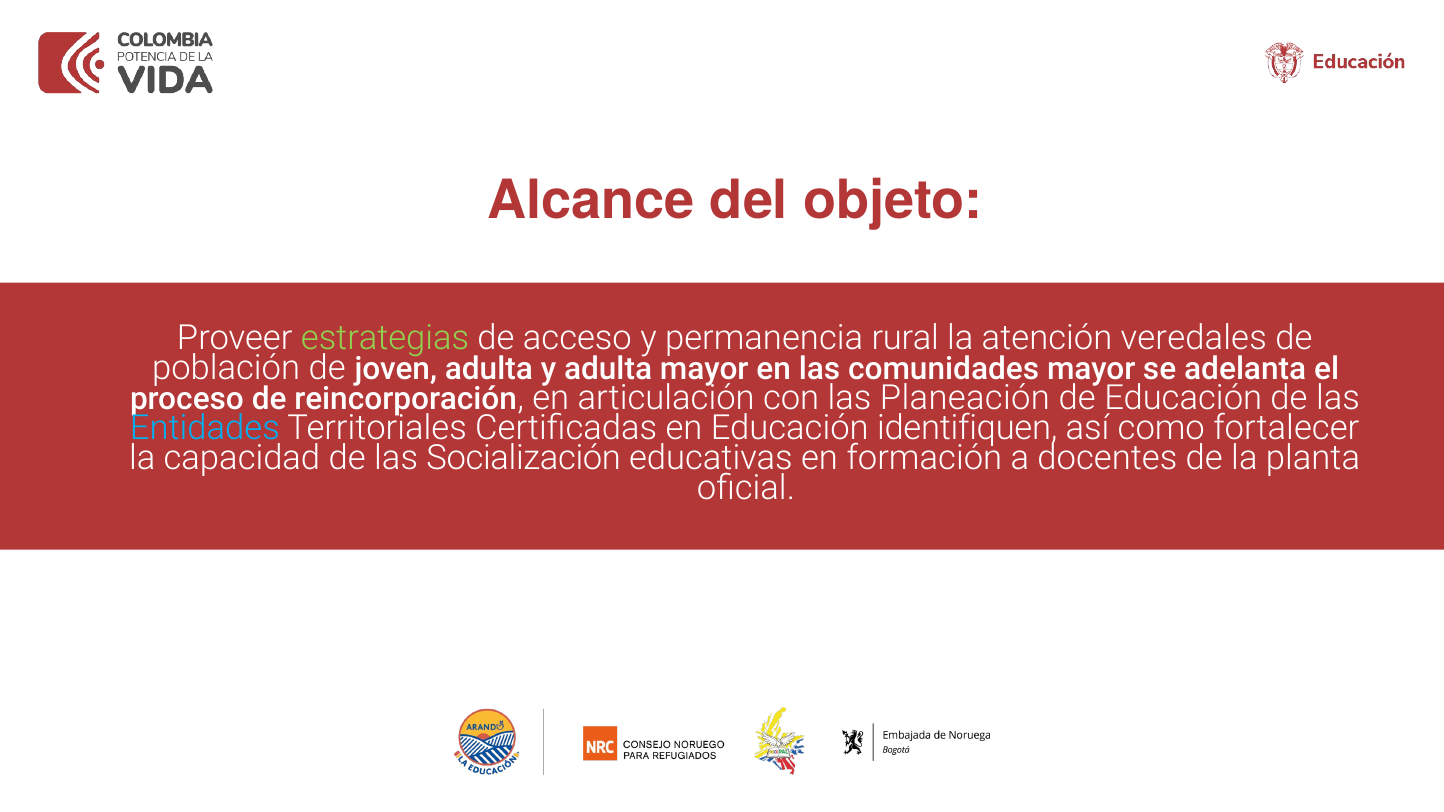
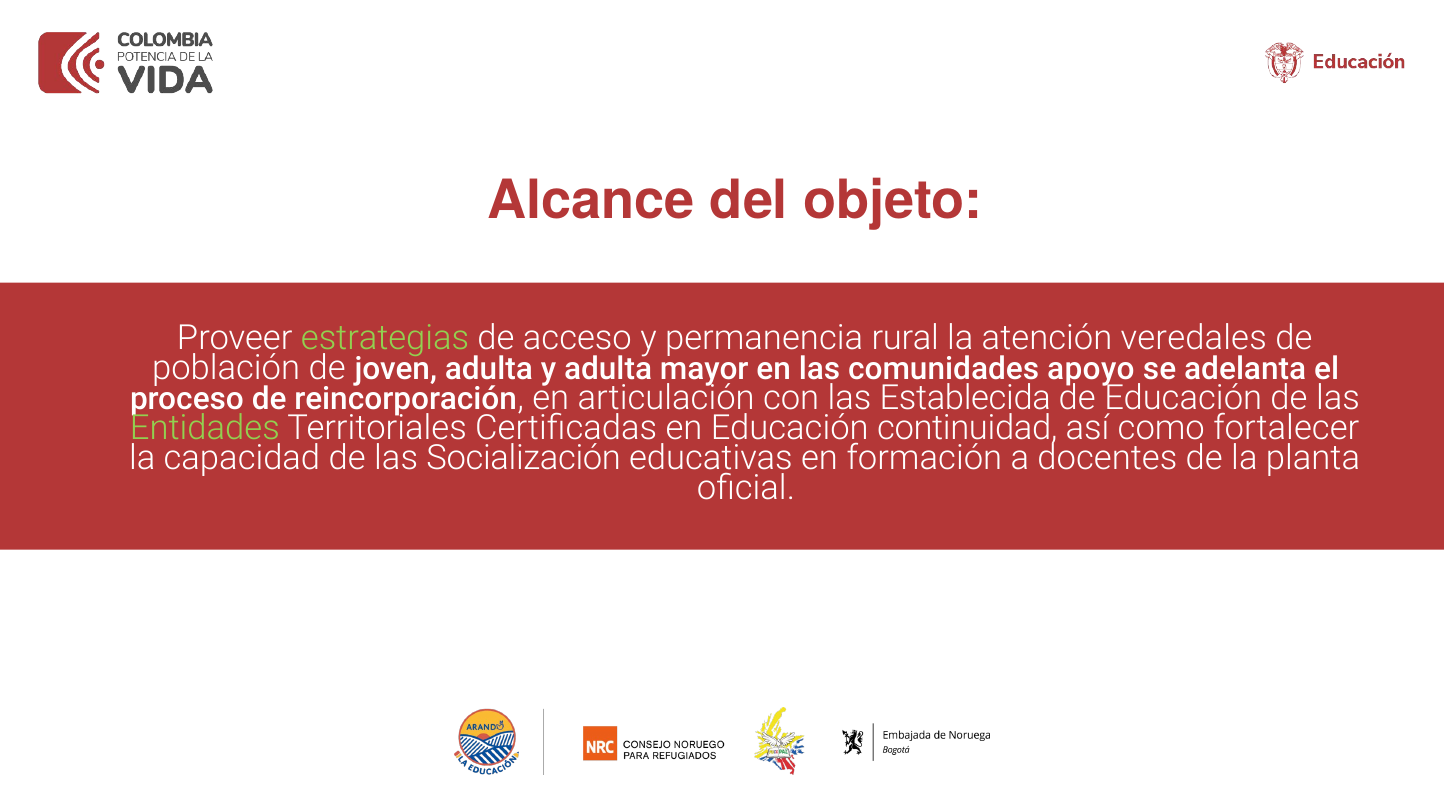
comunidades mayor: mayor -> apoyo (1091, 369)
Planeación: Planeación -> Establecida (965, 398)
Entidades colour: light blue -> light green (205, 428)
identifiquen: identifiquen -> continuidad (967, 428)
